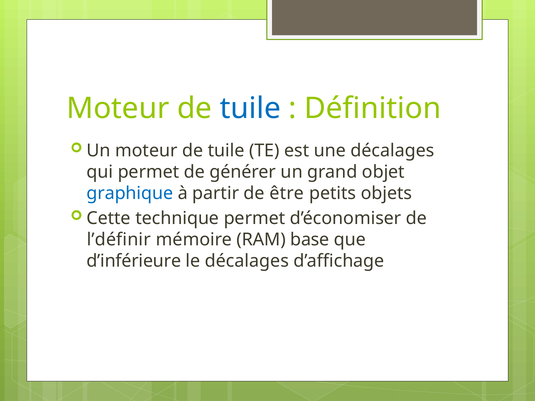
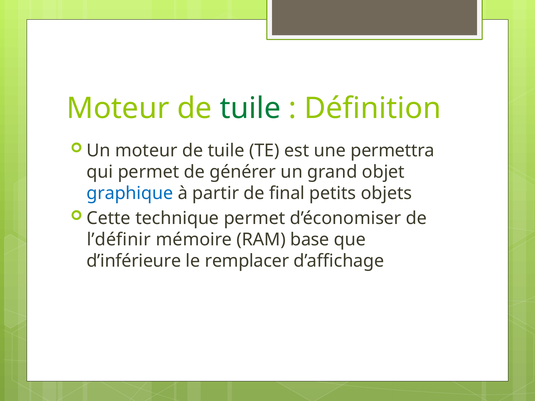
tuile colour: blue -> green (250, 109)
une décalages: décalages -> permettra (393, 151)
être: être -> final (287, 193)
le décalages: décalages -> remplacer (247, 261)
